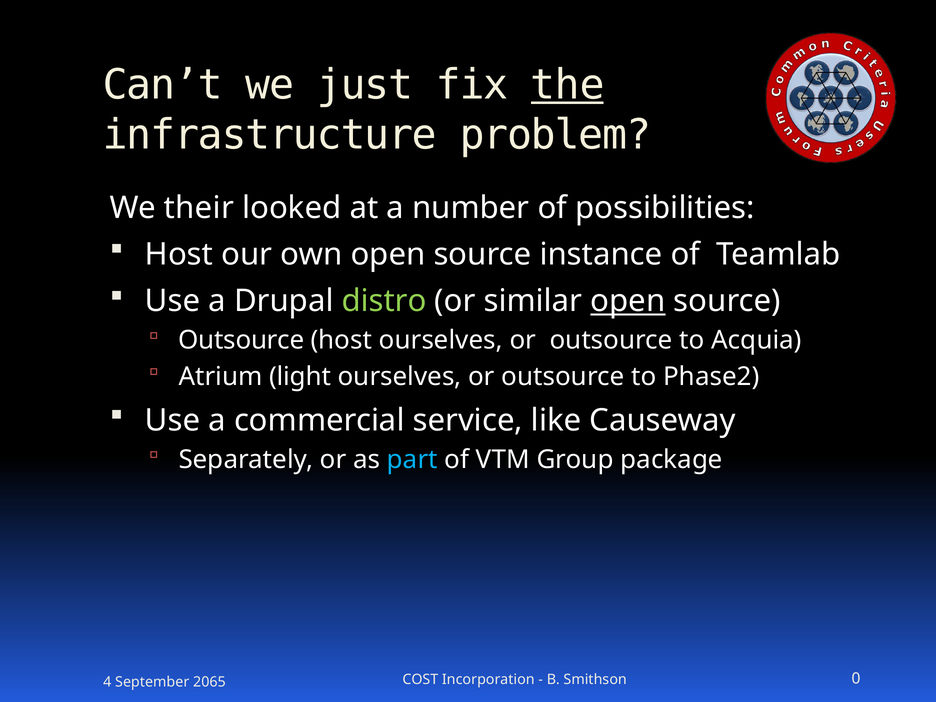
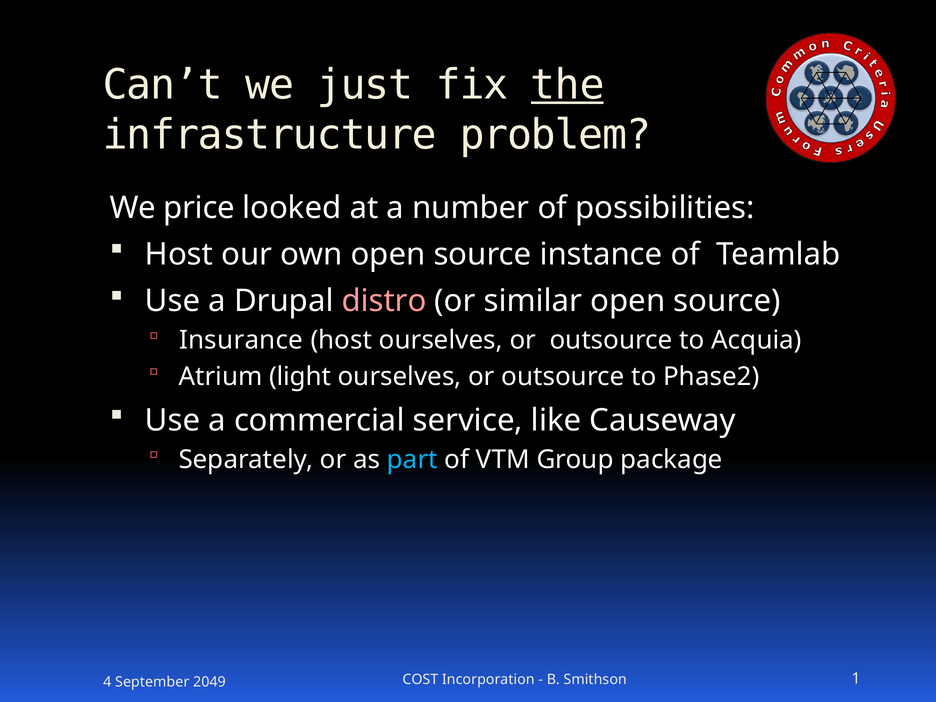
their: their -> price (199, 208)
distro colour: light green -> pink (384, 301)
open underline: present -> none (628, 301)
Outsource: Outsource -> Insurance (241, 340)
0: 0 -> 1 (856, 679)
2065: 2065 -> 2049 (209, 682)
